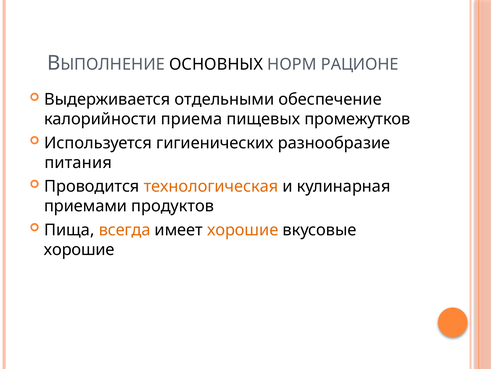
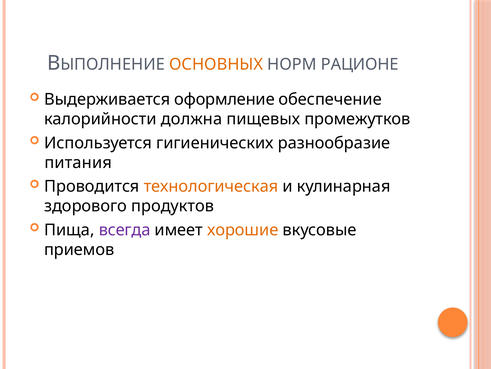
ОСНОВНЫХ colour: black -> orange (216, 64)
отдельными: отдельными -> оформление (224, 99)
приема: приема -> должна (192, 119)
приемами: приемами -> здорового (86, 206)
всегда colour: orange -> purple (125, 229)
хорошие: хорошие -> приемов (79, 249)
